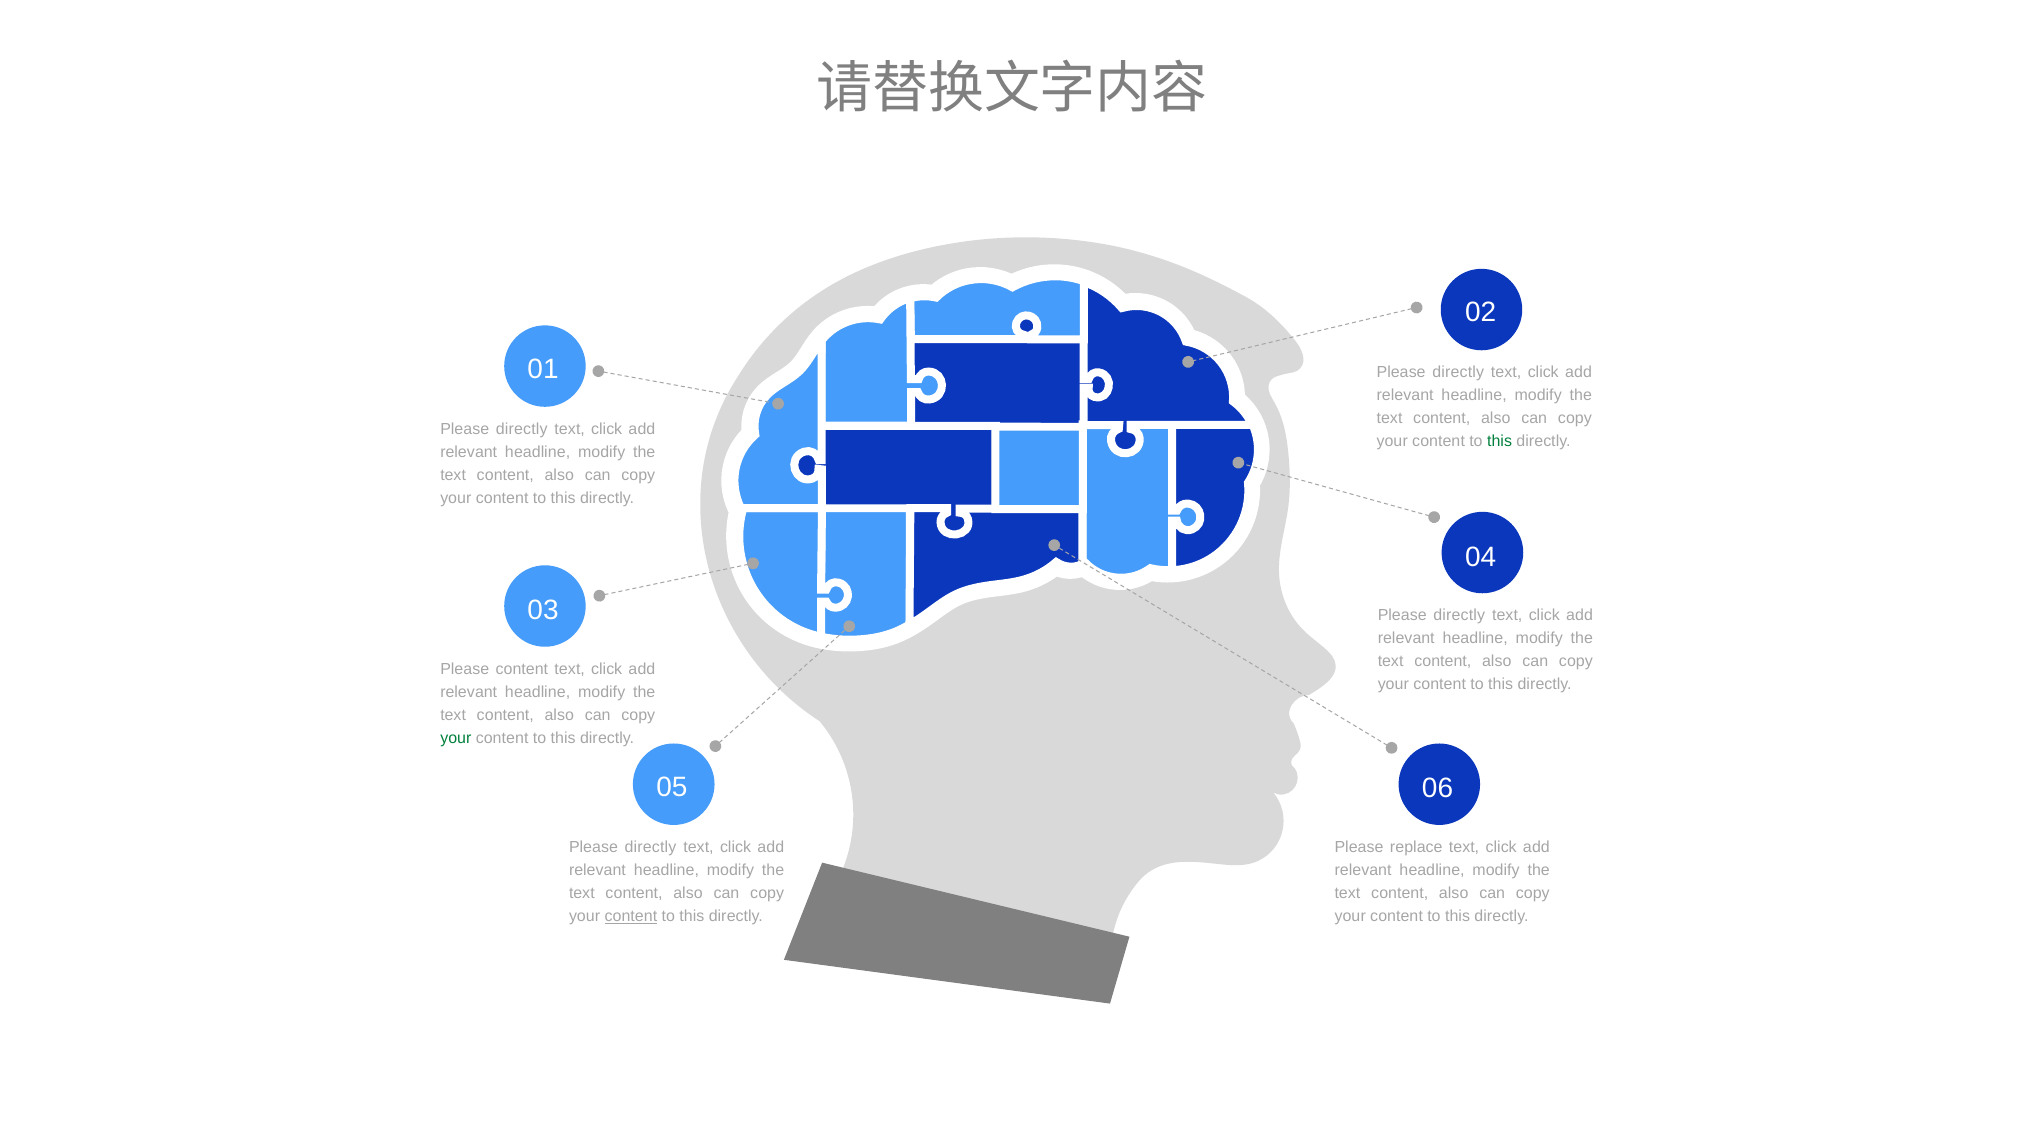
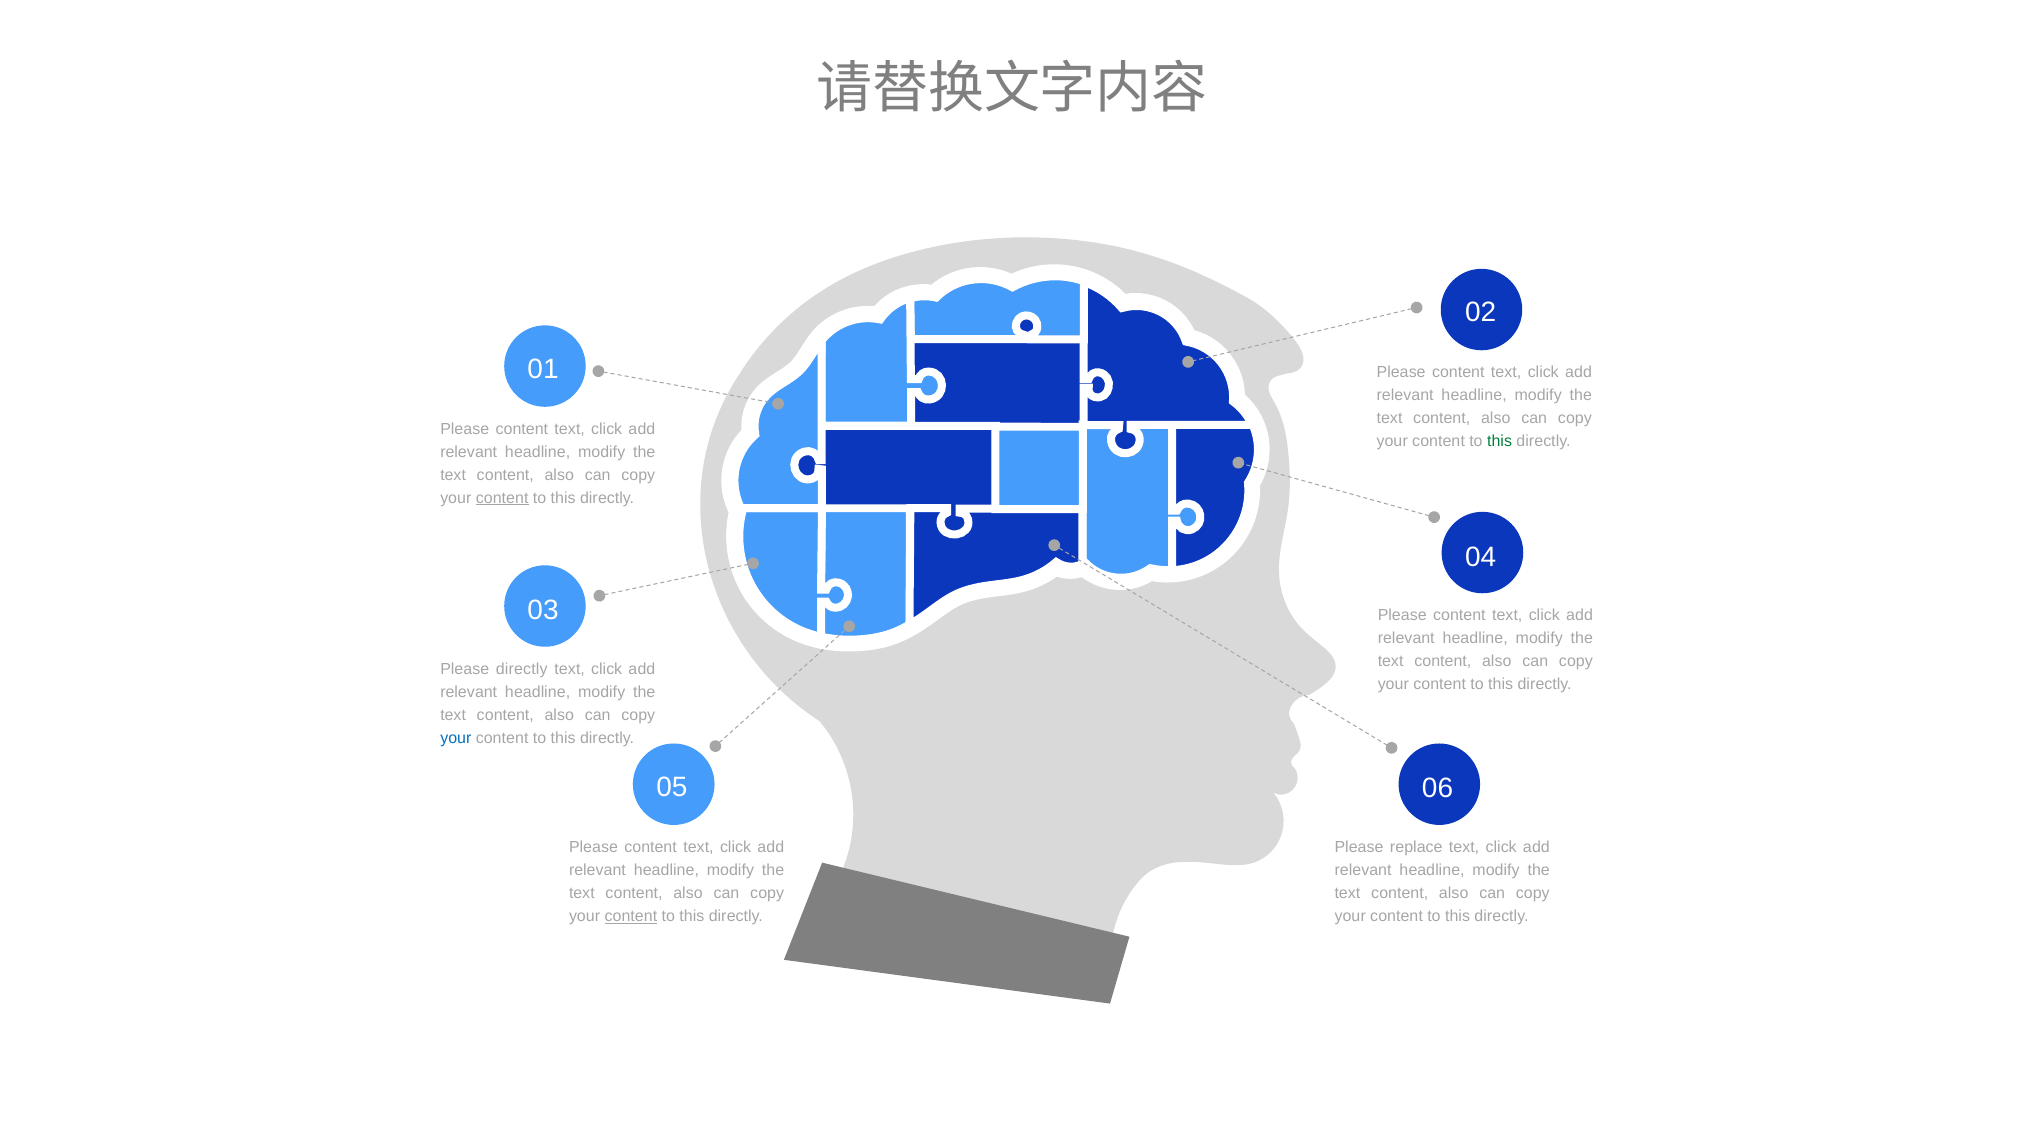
directly: directly -> content (1458, 373)
directly: directly -> content (522, 429)
content underline: none -> present (502, 498)
directly: directly -> content (1459, 616)
Please content: content -> directly (522, 669)
your colour: green -> blue (456, 738)
directly: directly -> content (651, 848)
